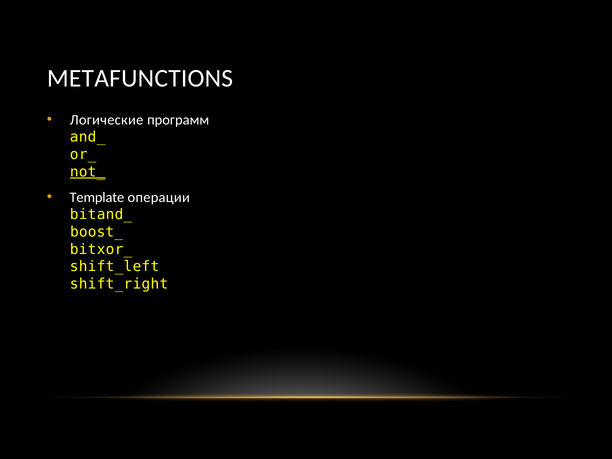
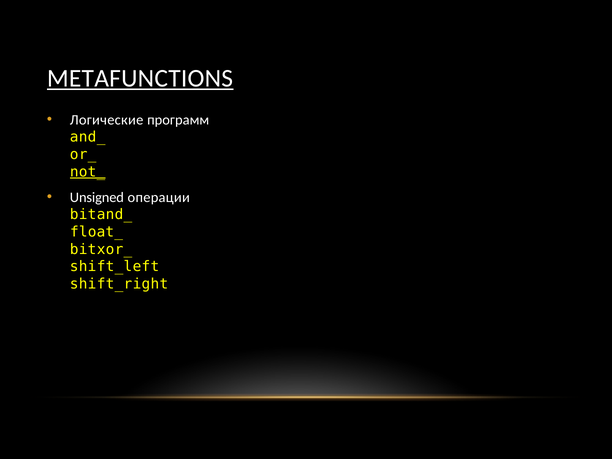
METAFUNCTIONS underline: none -> present (140, 78)
Template: Template -> Unsigned (97, 197)
boost_: boost_ -> float_ (97, 232)
